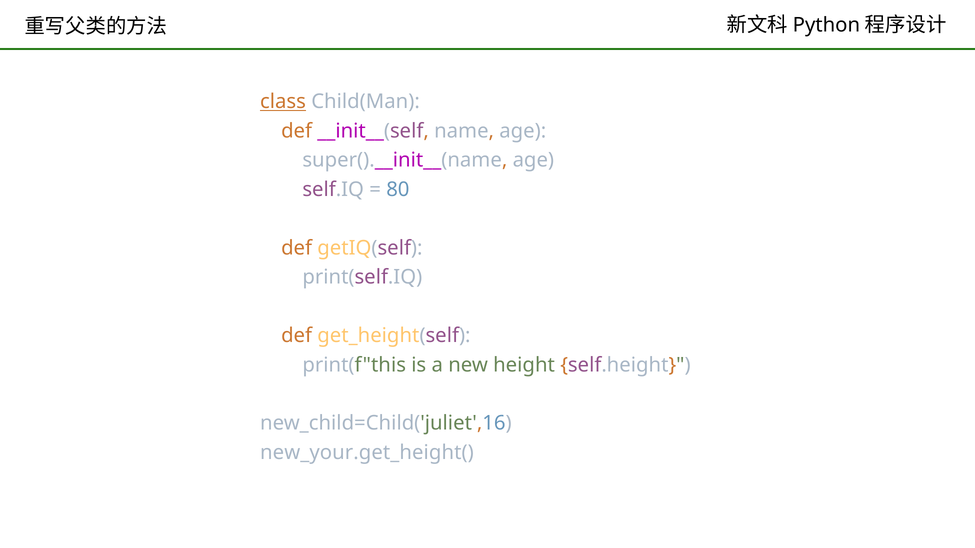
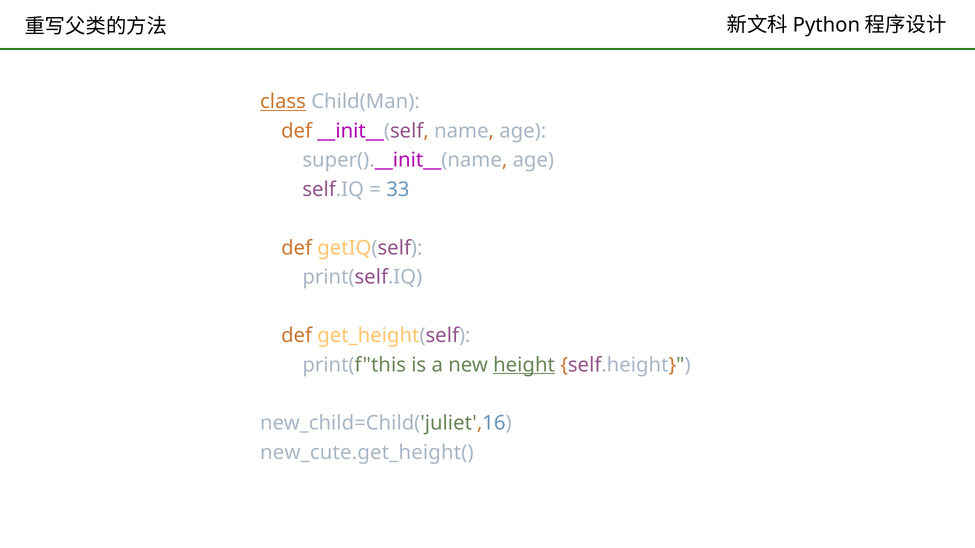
80: 80 -> 33 (398, 190)
height underline: none -> present (524, 365)
new_your.get_height(: new_your.get_height( -> new_cute.get_height( (367, 453)
